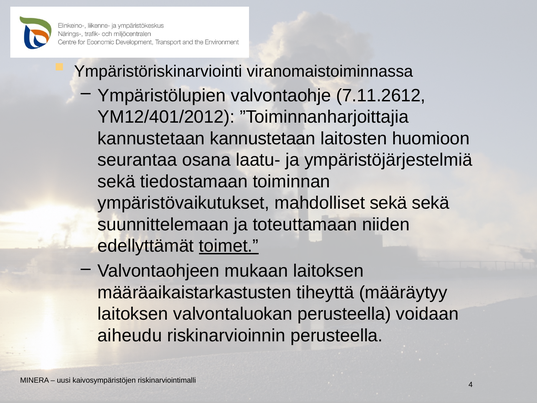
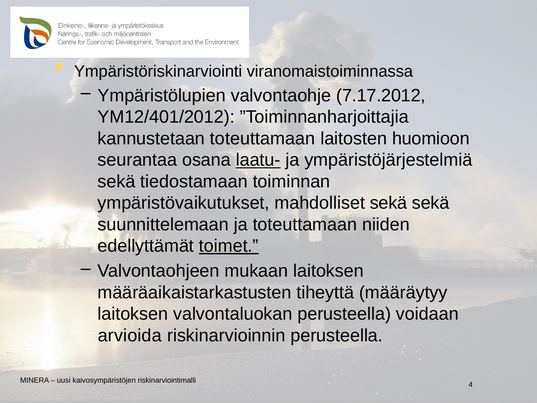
7.11.2612: 7.11.2612 -> 7.17.2012 (381, 95)
kannustetaan kannustetaan: kannustetaan -> toteuttamaan (263, 138)
laatu- underline: none -> present (258, 160)
aiheudu: aiheudu -> arvioida (130, 335)
